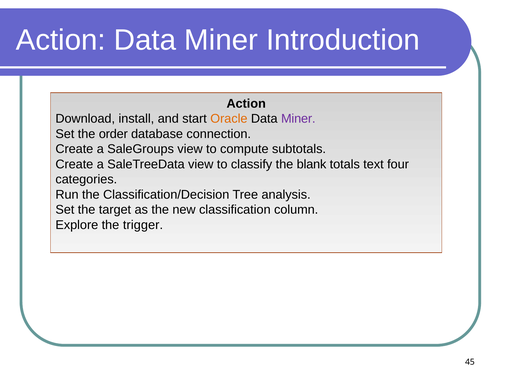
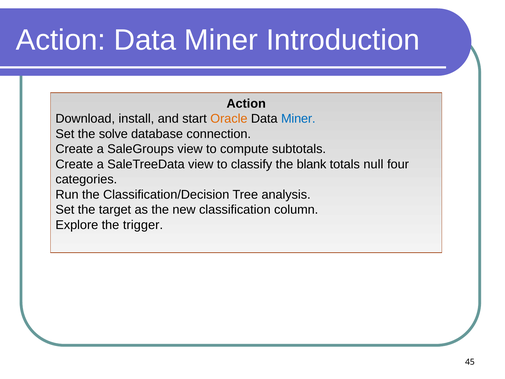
Miner colour: purple -> blue (298, 119)
order: order -> solve (113, 134)
text: text -> null (373, 164)
